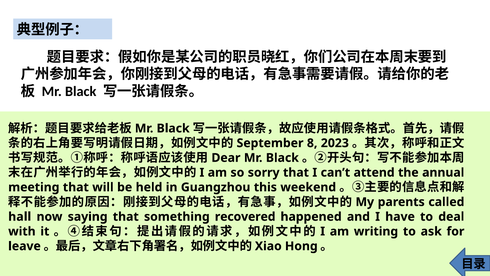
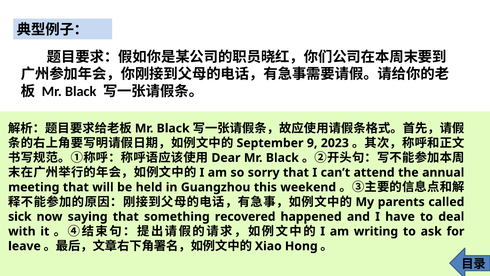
8: 8 -> 9 (312, 143)
hall: hall -> sick (20, 216)
